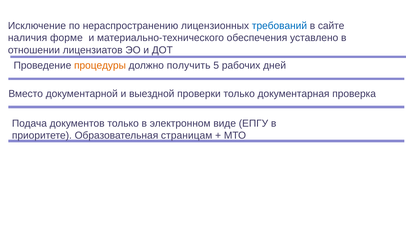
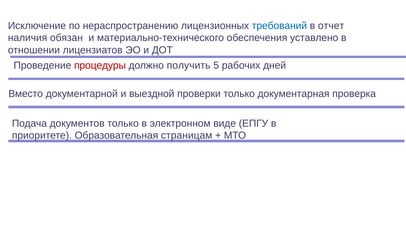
сайте: сайте -> отчет (331, 26)
форме: форме -> обязан (66, 38)
процедуры colour: orange -> red (100, 65)
